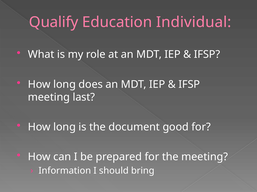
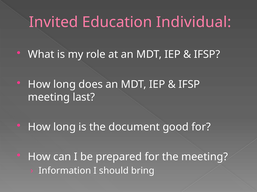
Qualify: Qualify -> Invited (54, 22)
